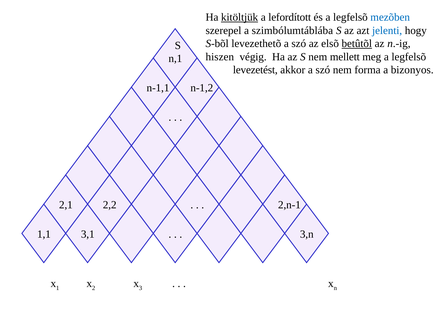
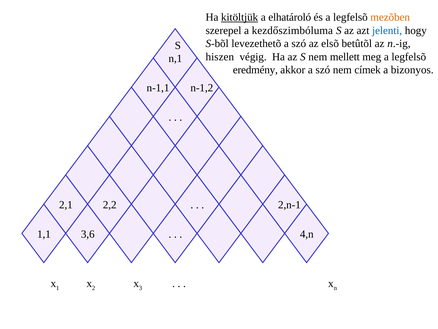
lefordított: lefordított -> elhatároló (290, 17)
mezõben colour: blue -> orange (390, 17)
szimbólumtáblába: szimbólumtáblába -> kezdőszimbóluma (292, 30)
betûtõl underline: present -> none (357, 44)
levezetést: levezetést -> eredmény (255, 70)
forma: forma -> címek (368, 70)
3,1: 3,1 -> 3,6 (88, 234)
3,n: 3,n -> 4,n (307, 234)
